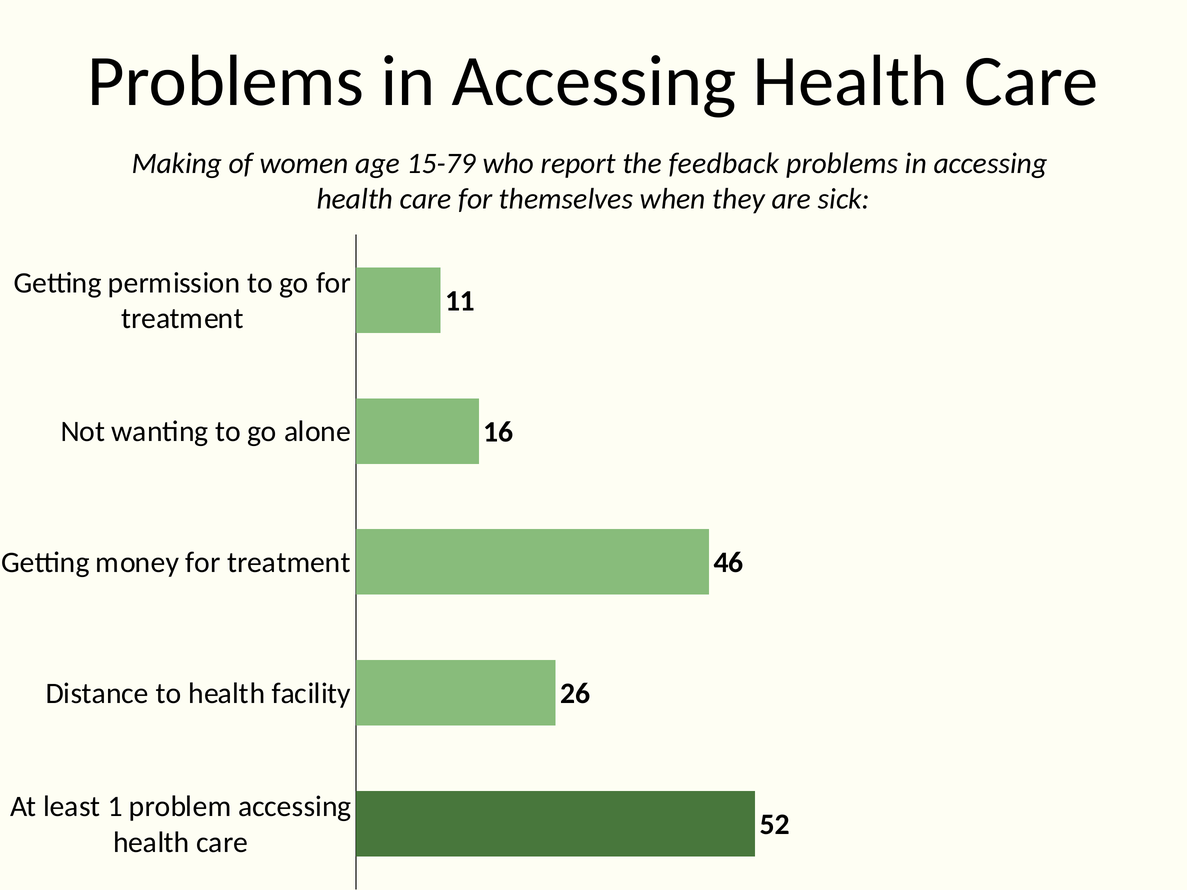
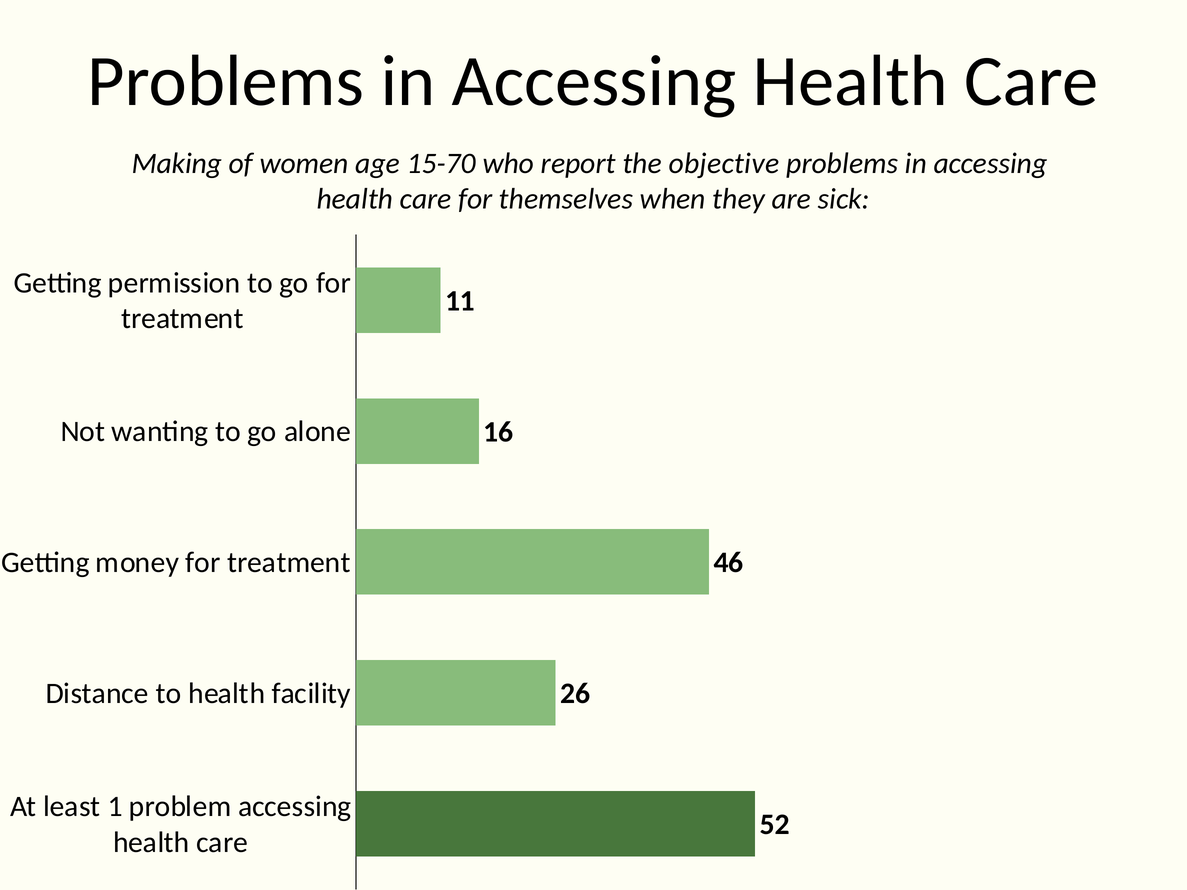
15-79: 15-79 -> 15-70 (441, 163)
feedback: feedback -> objective (724, 163)
